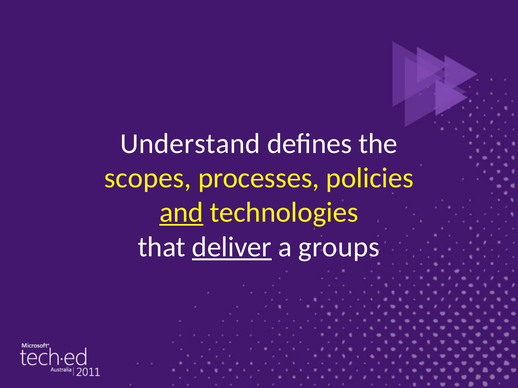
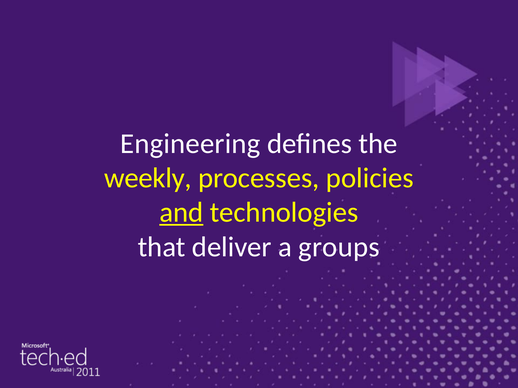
Understand: Understand -> Engineering (190, 144)
scopes: scopes -> weekly (148, 178)
deliver underline: present -> none (232, 247)
